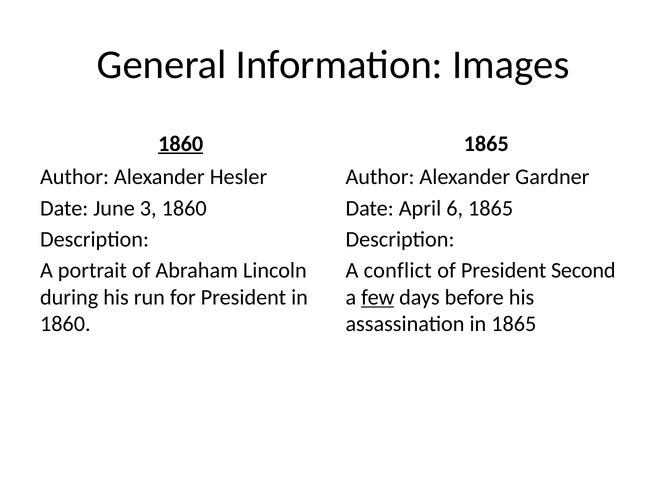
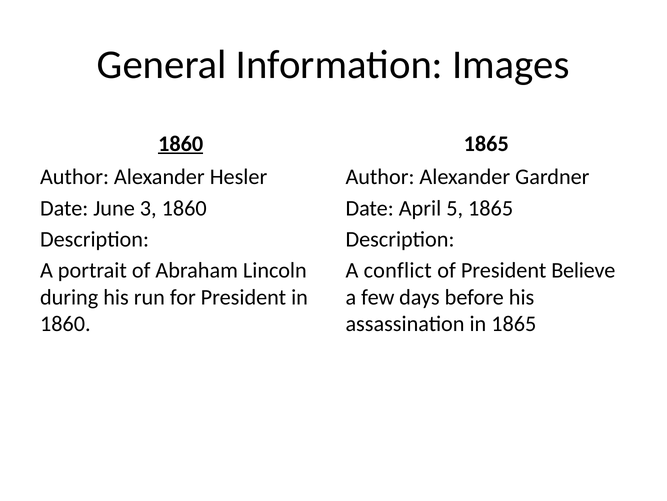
6: 6 -> 5 (455, 208)
Second: Second -> Believe (583, 270)
few underline: present -> none (378, 297)
